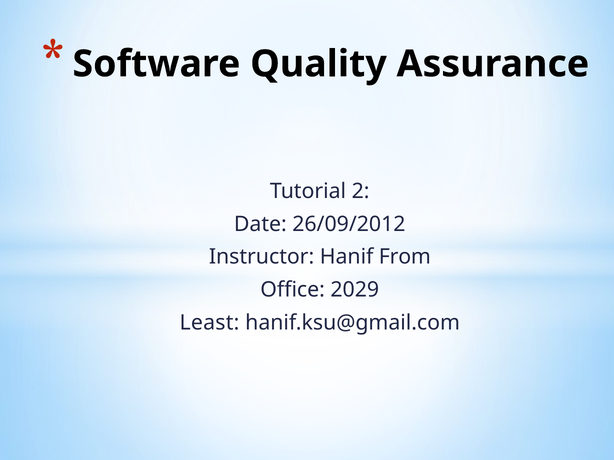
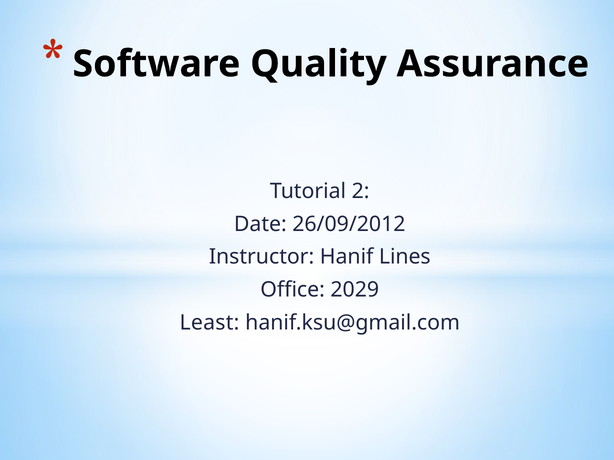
From: From -> Lines (405, 257)
